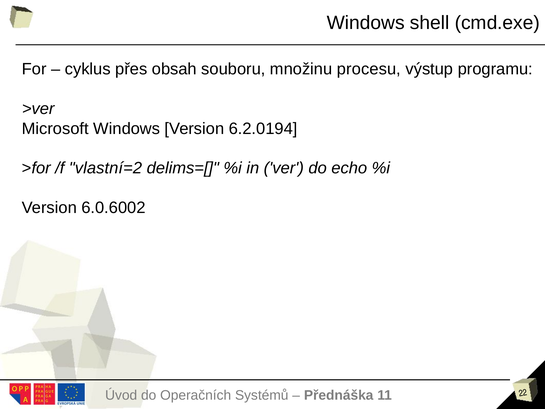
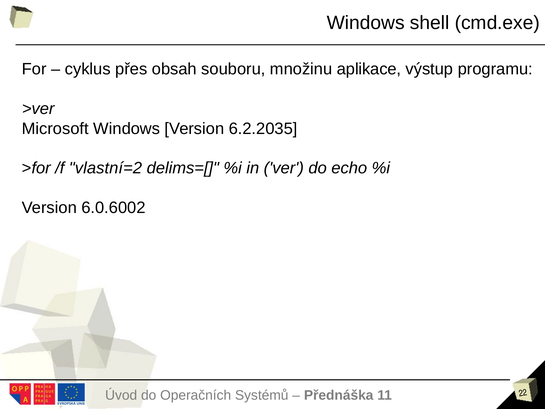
procesu: procesu -> aplikace (369, 69)
6.2.0194: 6.2.0194 -> 6.2.2035 (263, 128)
